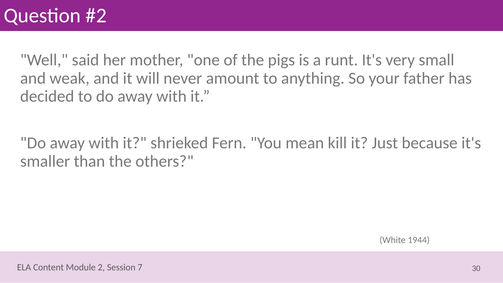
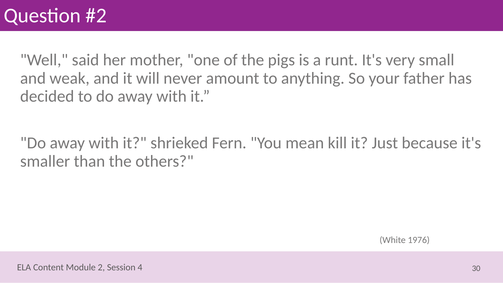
1944: 1944 -> 1976 (419, 240)
7: 7 -> 4 (140, 267)
